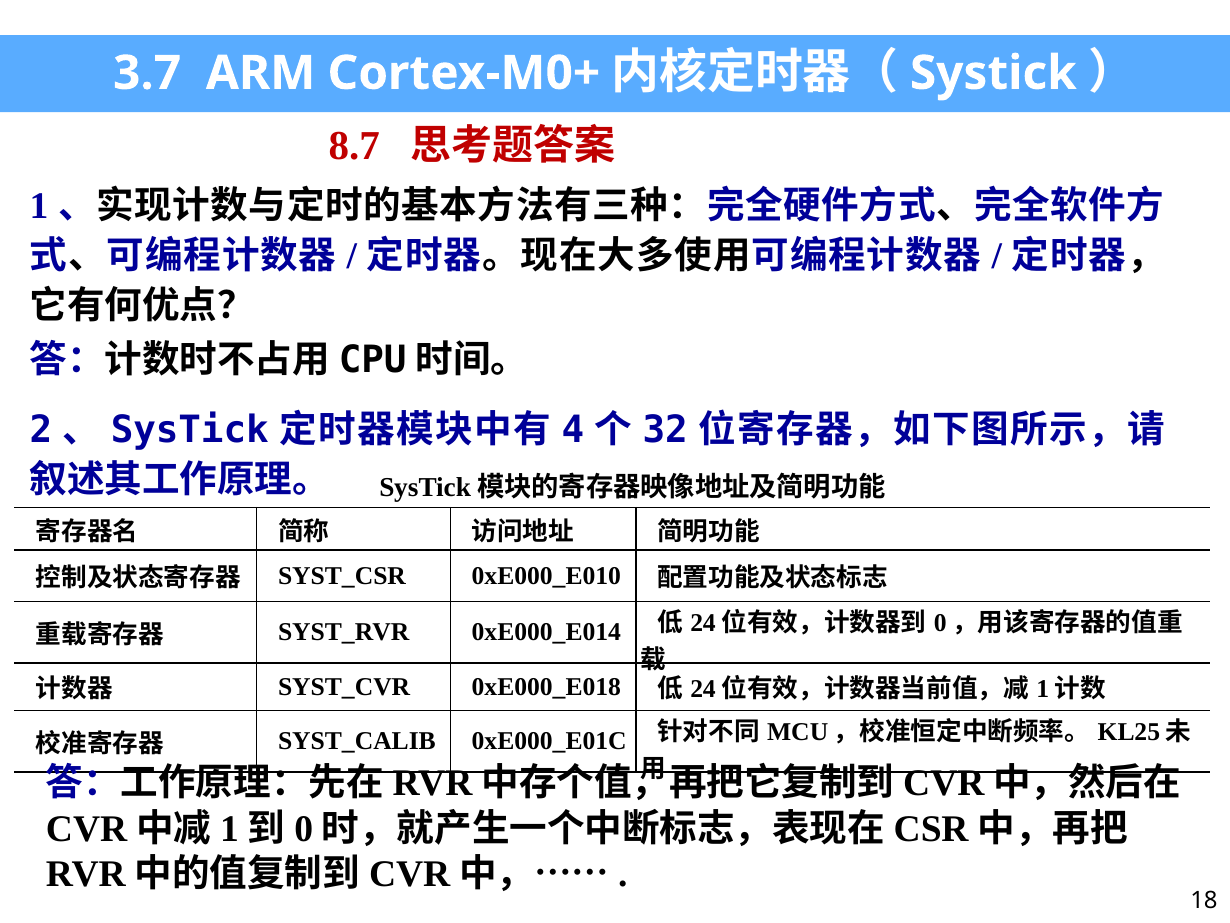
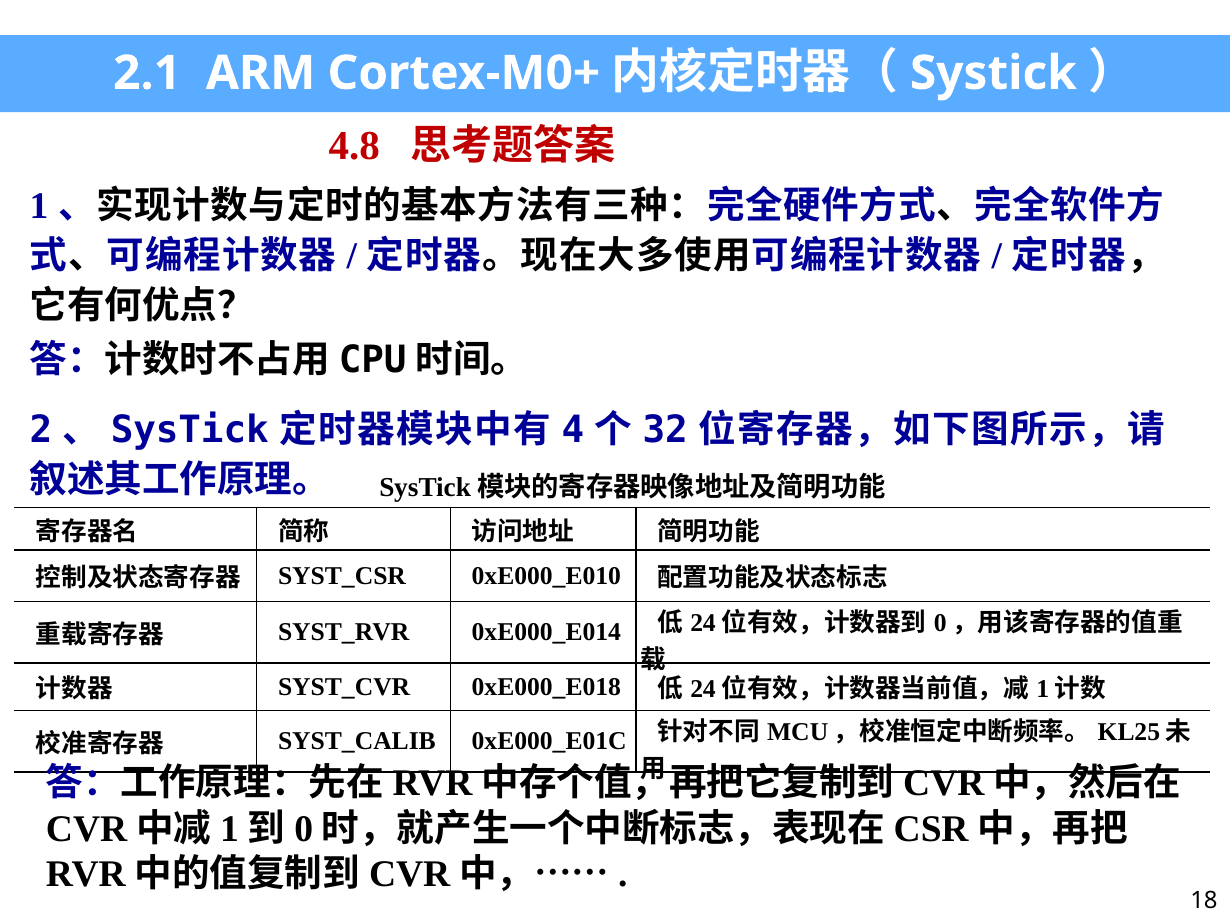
3.7: 3.7 -> 2.1 (147, 73)
8.7: 8.7 -> 4.8 (354, 146)
